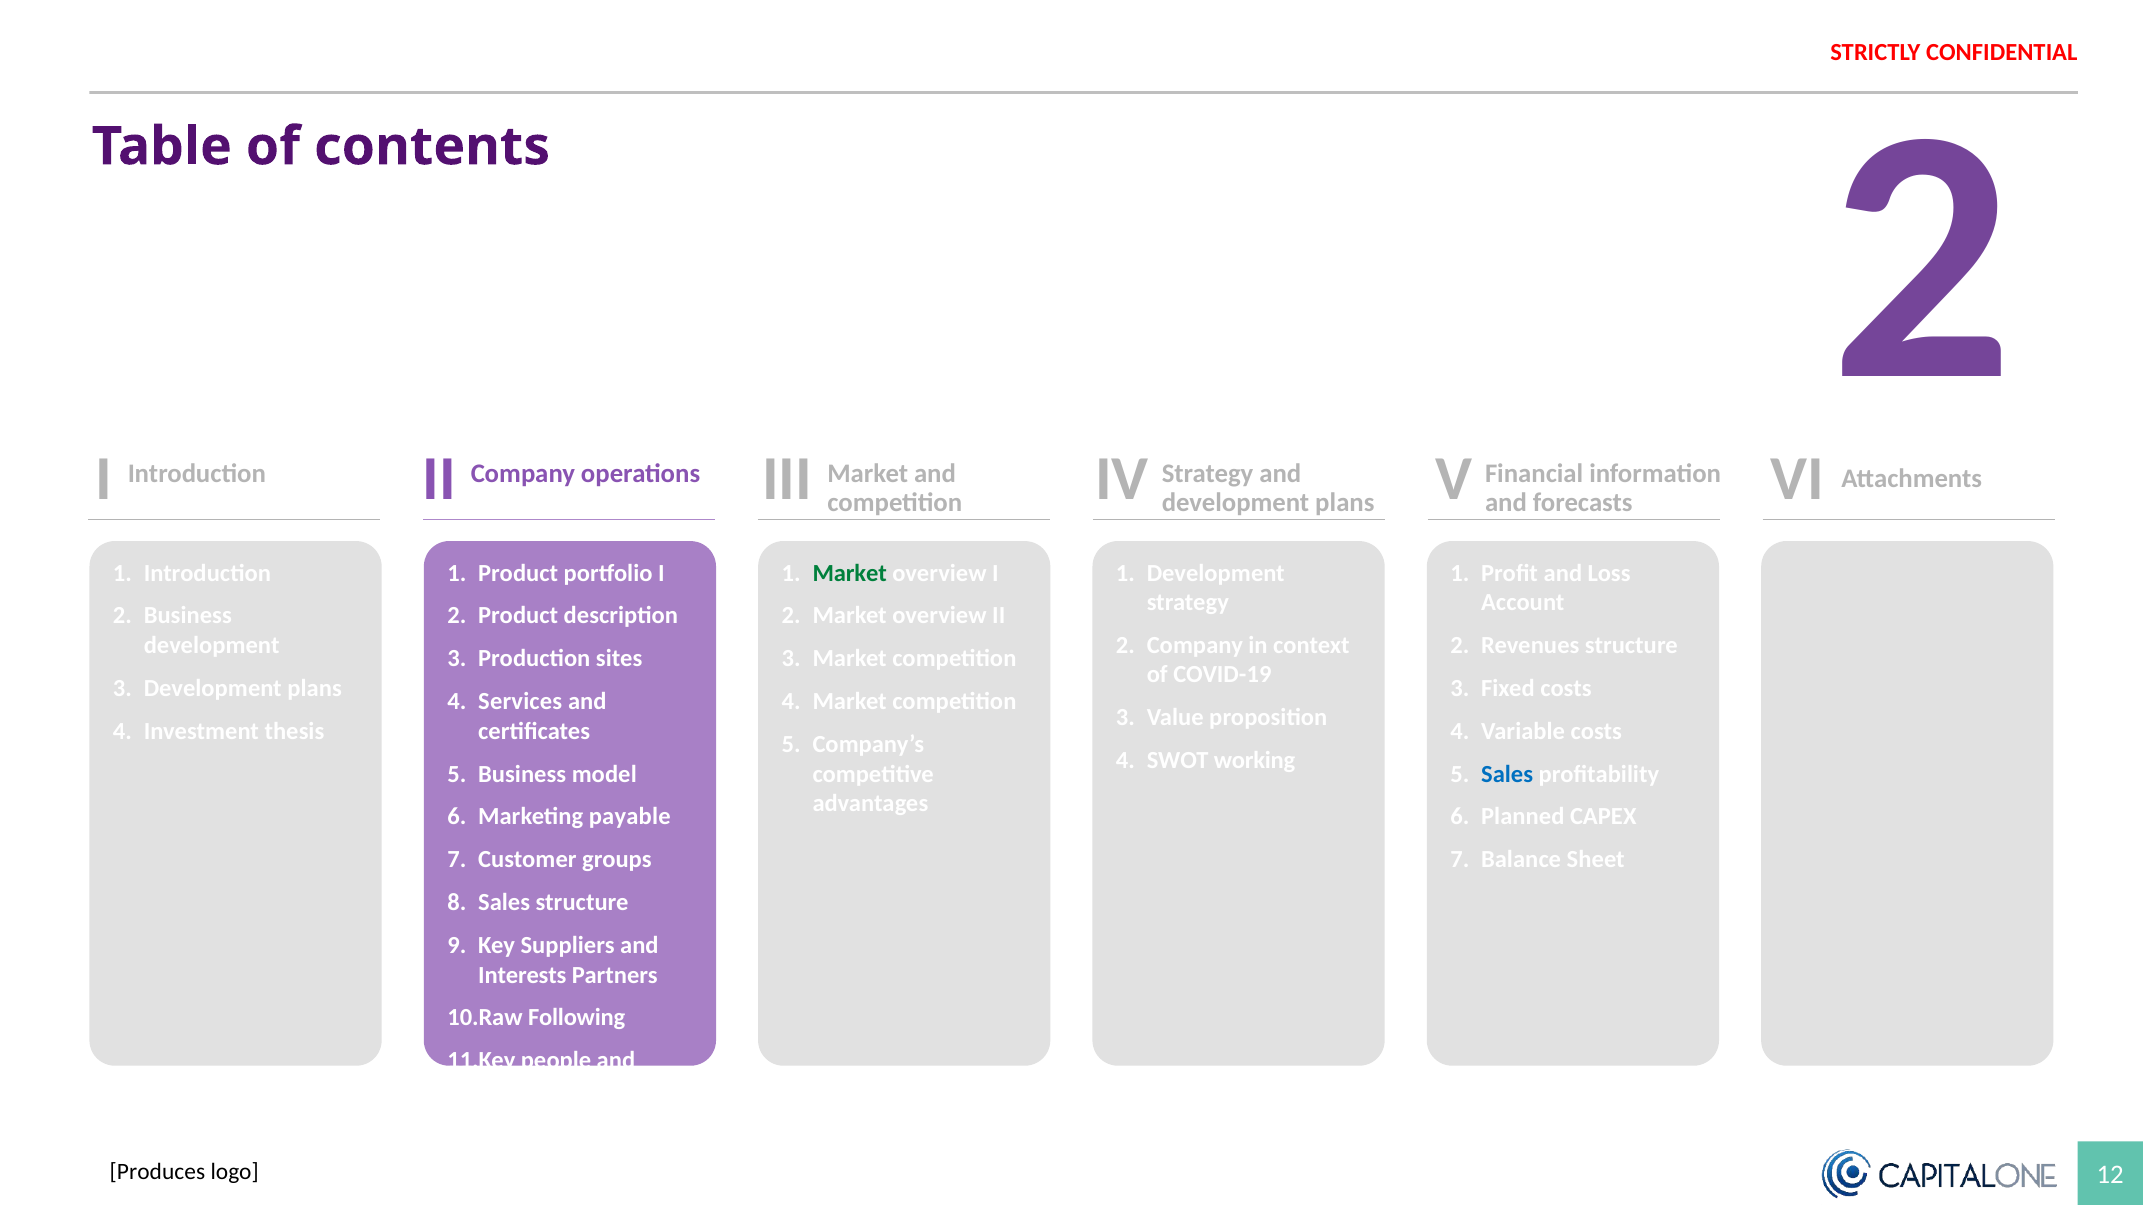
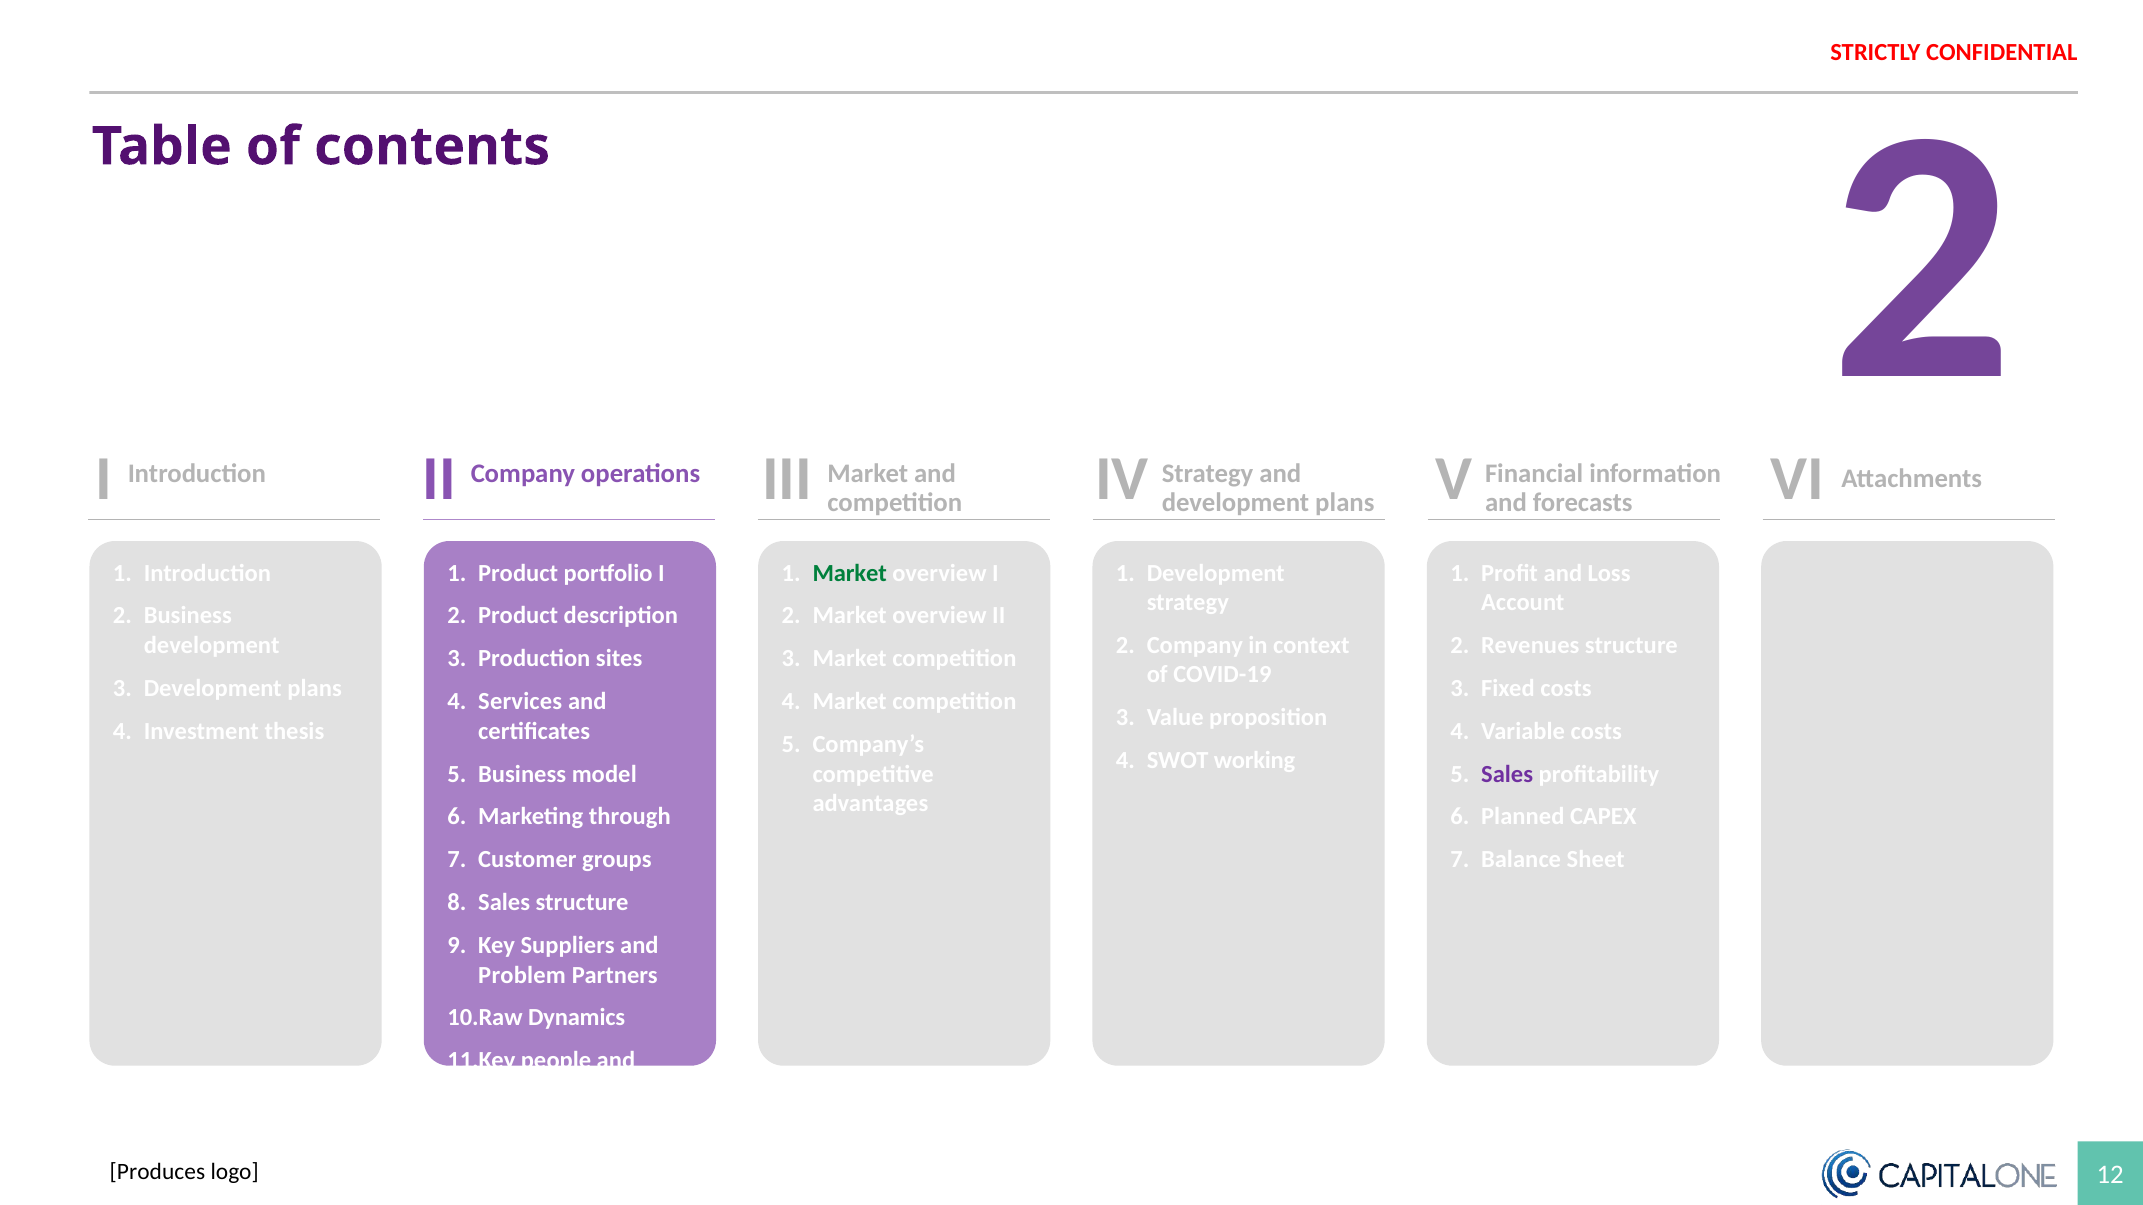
Sales colour: blue -> purple (1507, 774)
payable: payable -> through (630, 817)
Interests: Interests -> Problem (522, 975)
Following: Following -> Dynamics (577, 1018)
